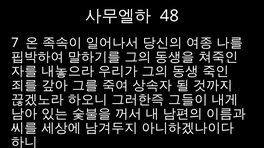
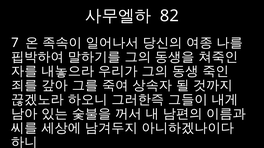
48: 48 -> 82 (169, 16)
